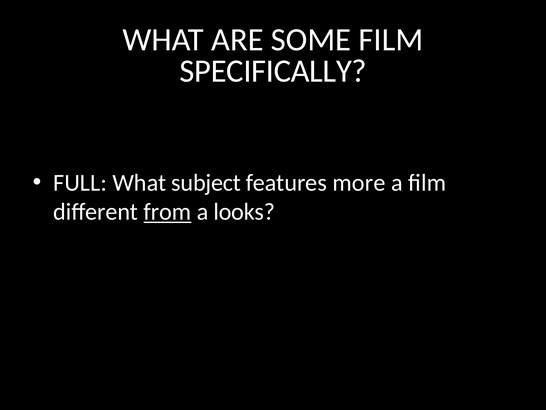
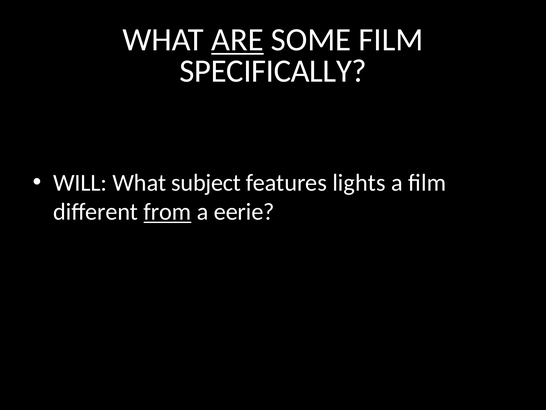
ARE underline: none -> present (237, 40)
FULL: FULL -> WILL (80, 183)
more: more -> lights (359, 183)
looks: looks -> eerie (244, 212)
